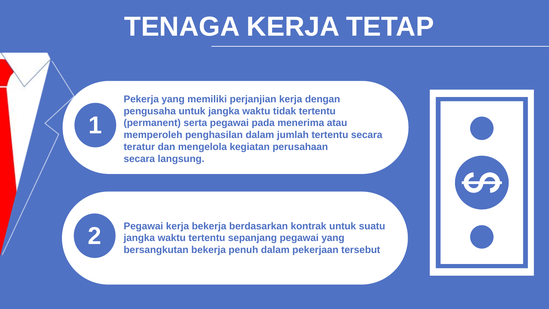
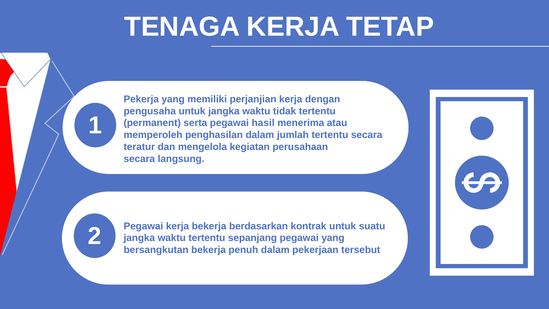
pada: pada -> hasil (263, 123)
